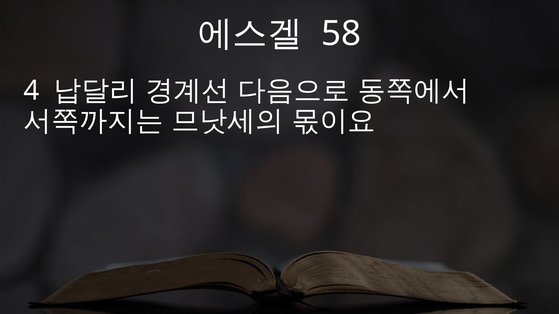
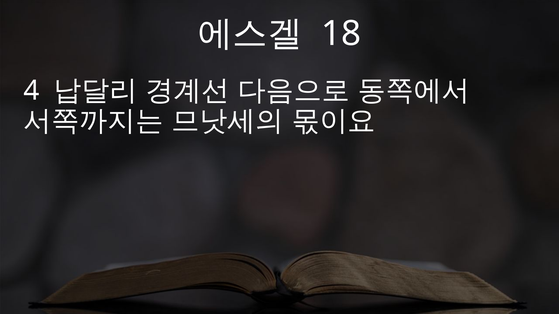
58: 58 -> 18 (341, 34)
